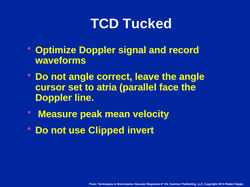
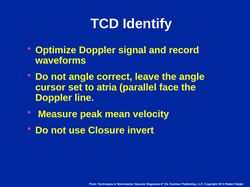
Tucked: Tucked -> Identify (147, 24)
Clipped: Clipped -> Closure (106, 131)
